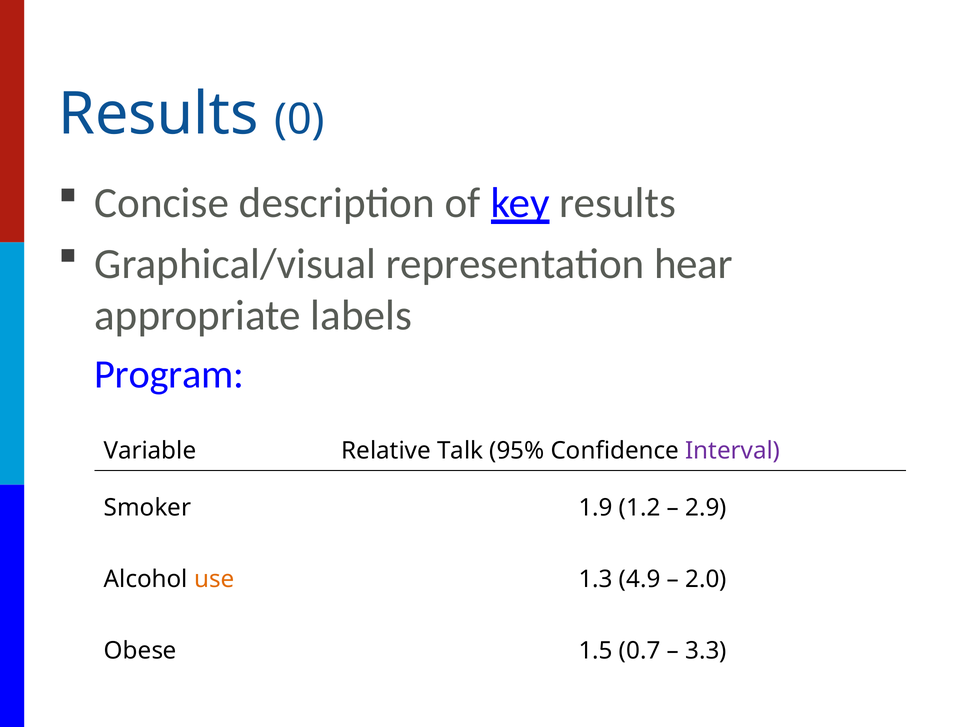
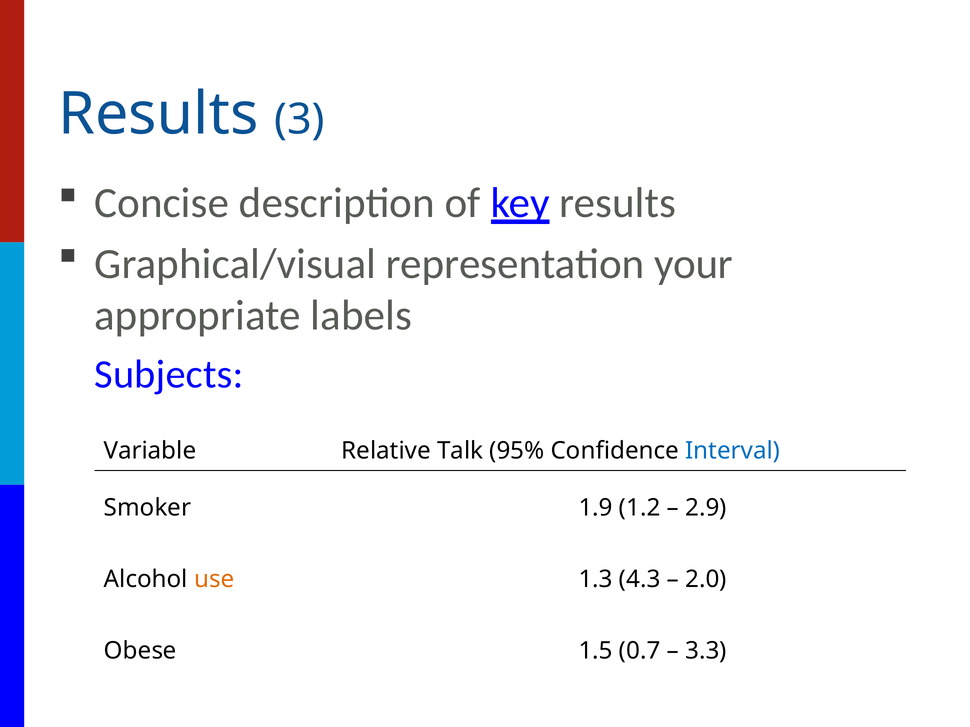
0: 0 -> 3 (299, 119)
hear: hear -> your (693, 264)
Program: Program -> Subjects (169, 375)
Interval colour: purple -> blue (733, 451)
4.9: 4.9 -> 4.3 (640, 580)
